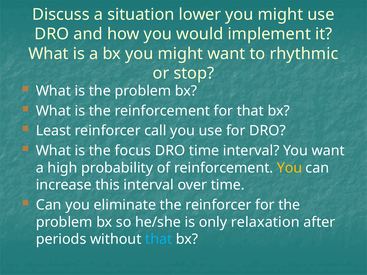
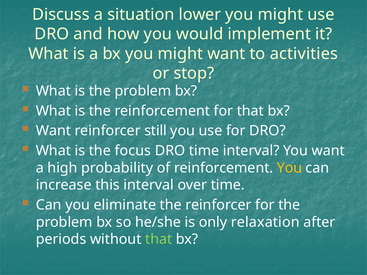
rhythmic: rhythmic -> activities (304, 54)
Least: Least -> Want (53, 131)
call: call -> still (156, 131)
that colour: light blue -> light green (159, 239)
